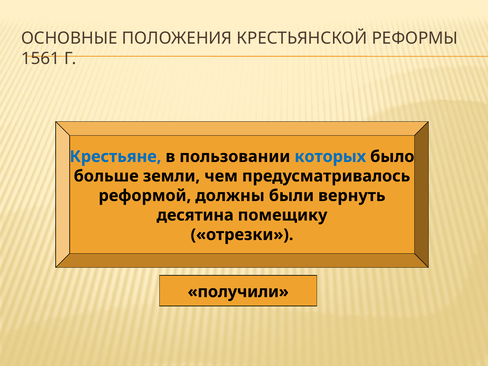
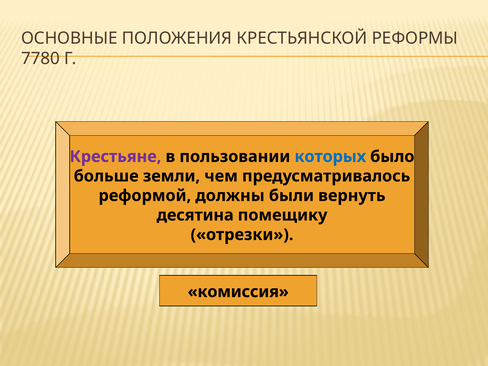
1561: 1561 -> 7780 (40, 58)
Крестьяне colour: blue -> purple (115, 157)
получили: получили -> комиссия (238, 292)
